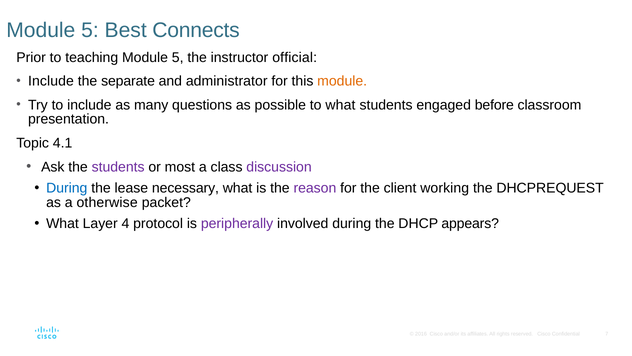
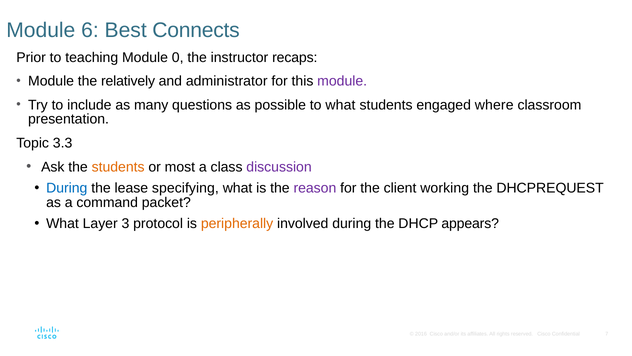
5: 5 -> 6 (90, 30)
teaching Module 5: 5 -> 0 (178, 57)
official: official -> recaps (295, 57)
Include: Include -> Module (51, 81)
separate: separate -> relatively (128, 81)
module colour: orange -> purple (342, 81)
before: before -> where (494, 105)
4.1: 4.1 -> 3.3 (63, 143)
students colour: purple -> orange (118, 167)
necessary: necessary -> specifying (185, 188)
otherwise: otherwise -> command (107, 202)
4: 4 -> 3 (126, 223)
peripherally colour: purple -> orange (237, 223)
